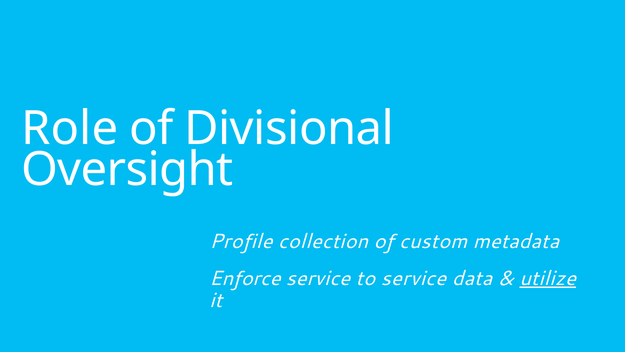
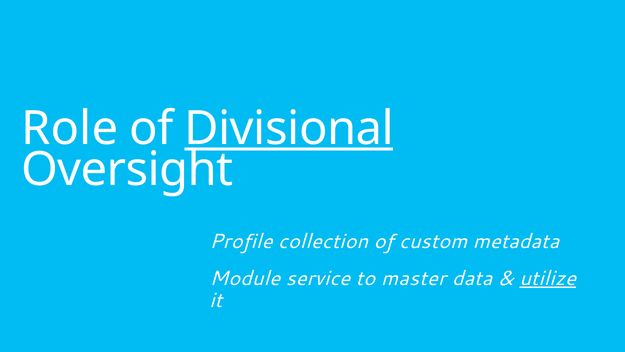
Divisional underline: none -> present (289, 128)
Enforce: Enforce -> Module (245, 278)
to service: service -> master (414, 278)
